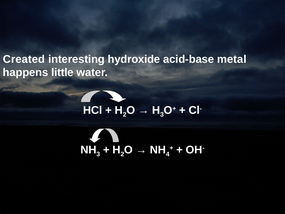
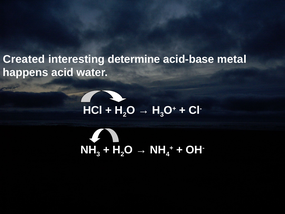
hydroxide: hydroxide -> determine (134, 59)
little: little -> acid (62, 72)
